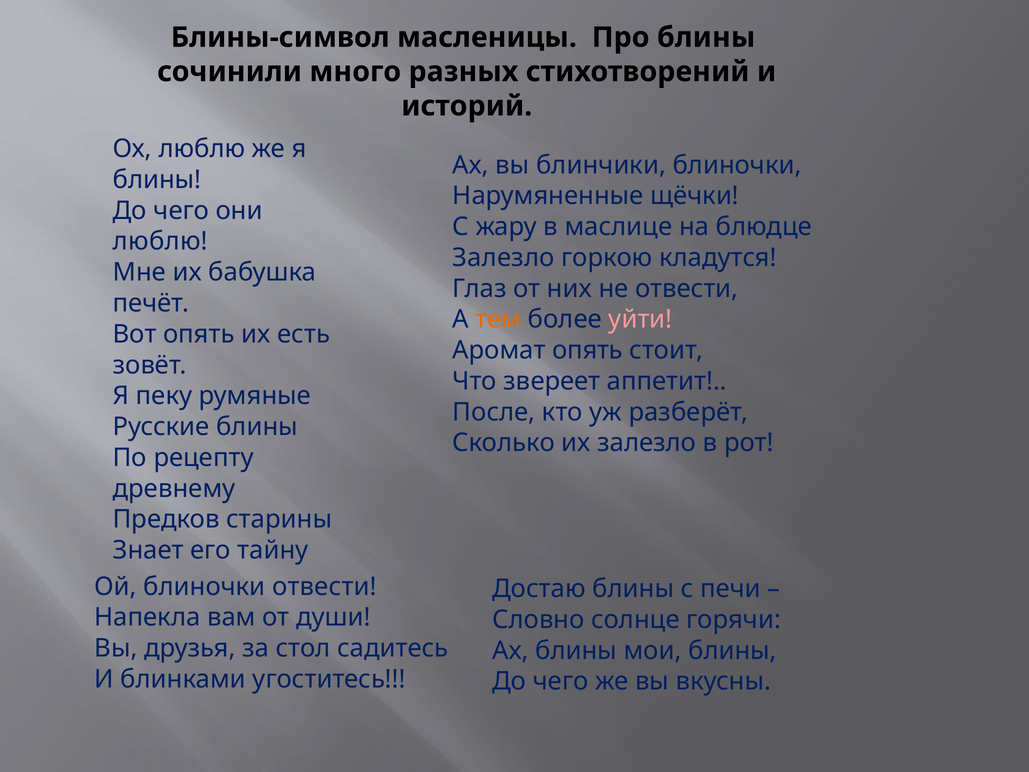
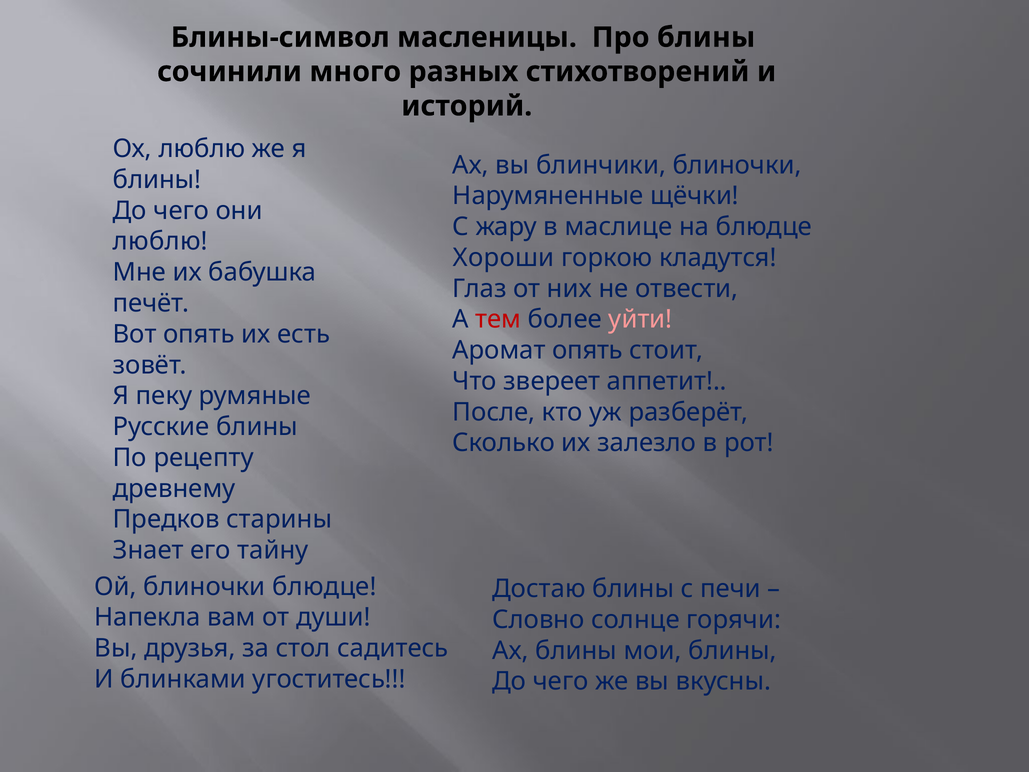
Залезло: Залезло -> Хороши (504, 258)
тем colour: orange -> red (498, 319)
блиночки отвести: отвести -> блюдце (324, 586)
